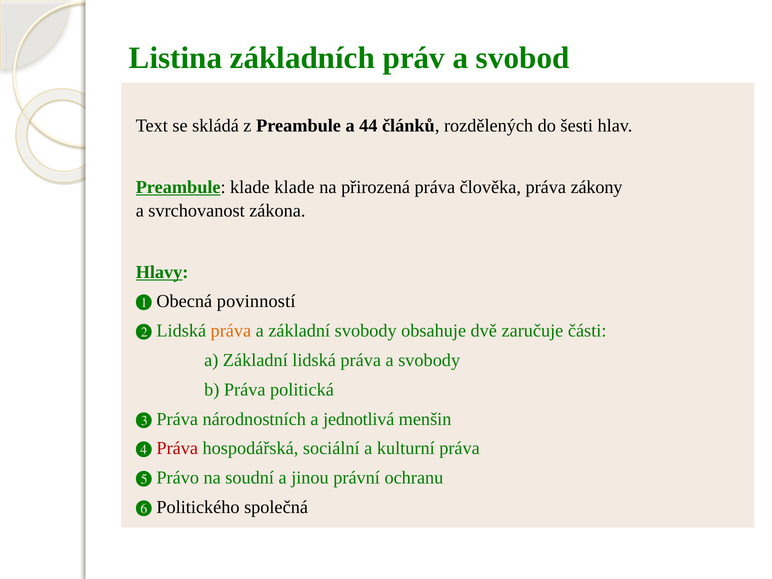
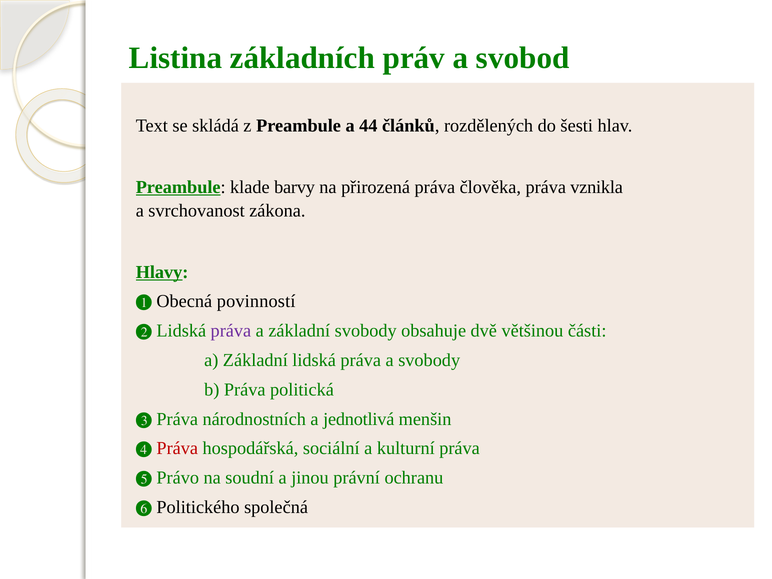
klade klade: klade -> barvy (295, 187)
zákony: zákony -> vznikla (597, 187)
práva colour: orange -> purple (231, 331)
zaručuje: zaručuje -> většinou (532, 331)
